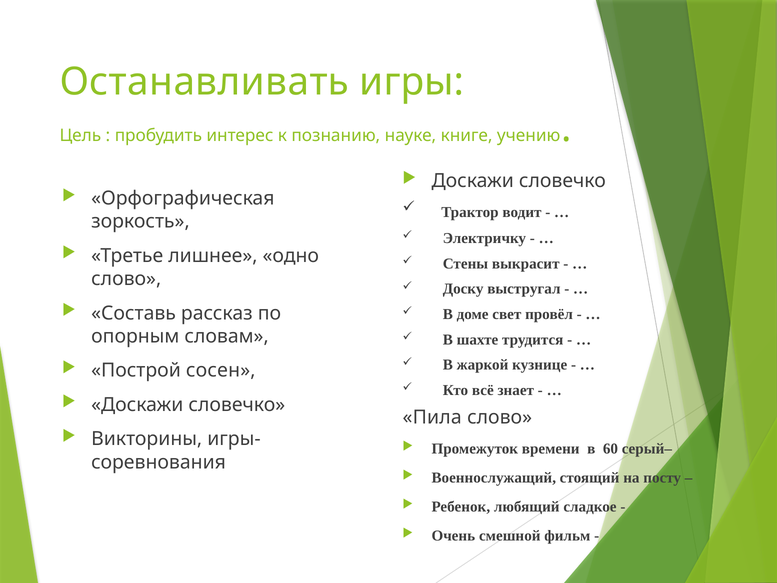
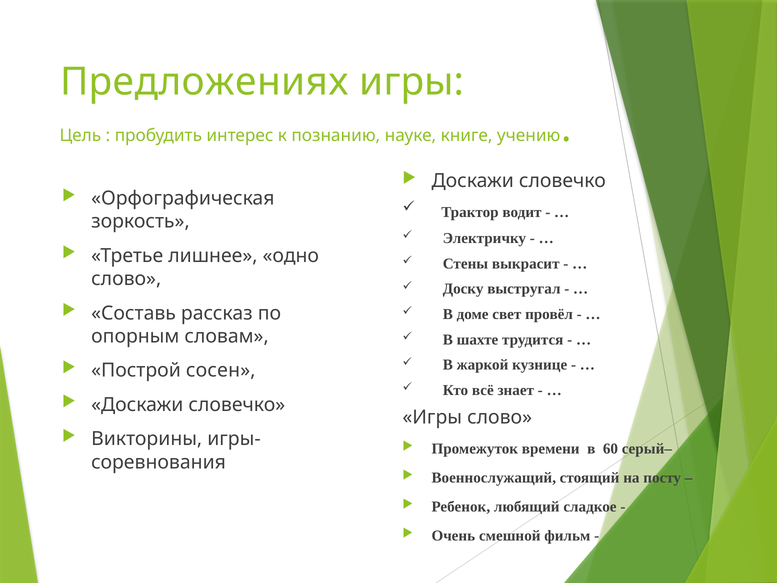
Останавливать: Останавливать -> Предложениях (204, 82)
Пила: Пила -> Игры (432, 417)
